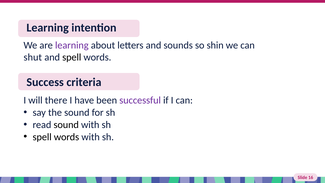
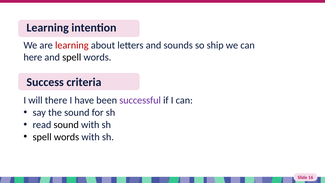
learning colour: purple -> red (72, 45)
shin: shin -> ship (215, 45)
shut: shut -> here (33, 57)
